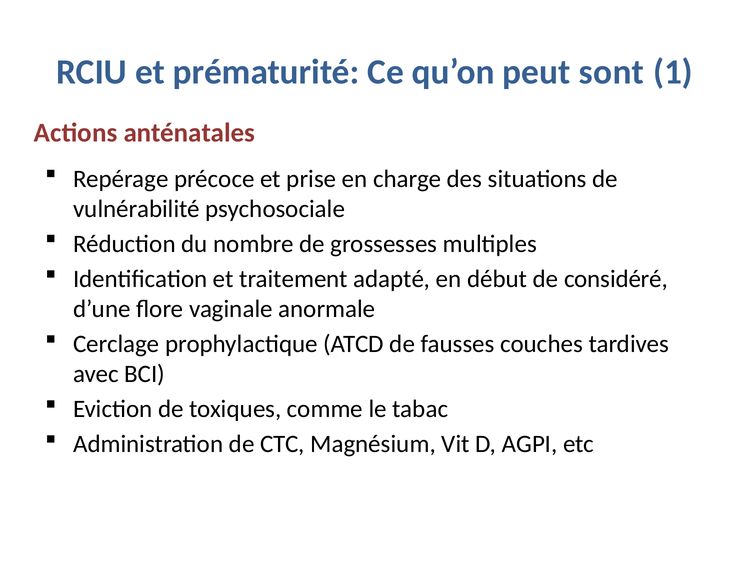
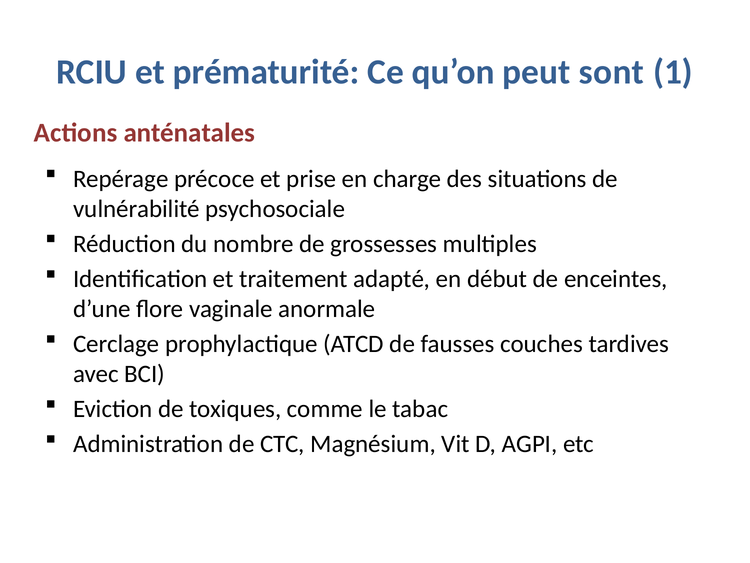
considéré: considéré -> enceintes (616, 279)
